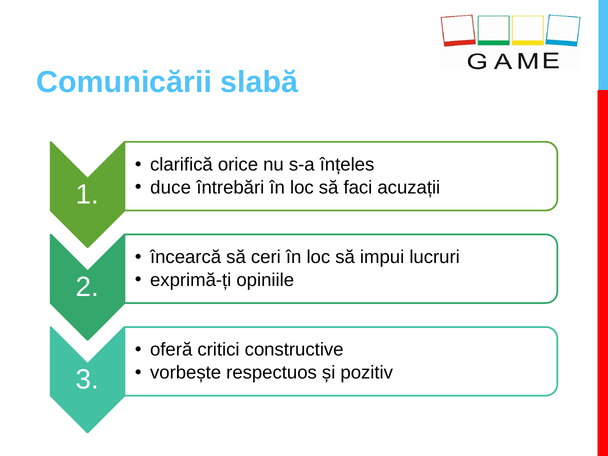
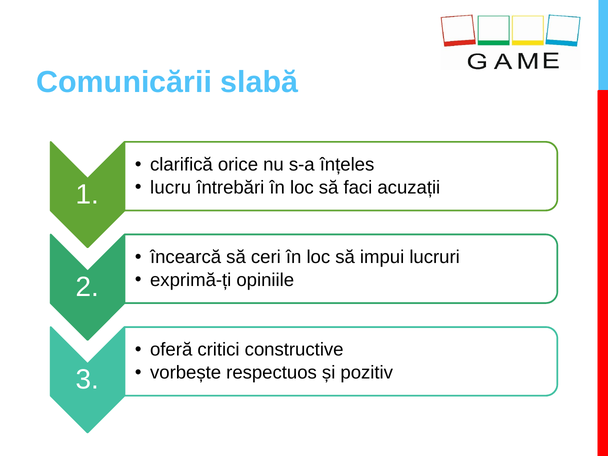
duce: duce -> lucru (171, 187)
